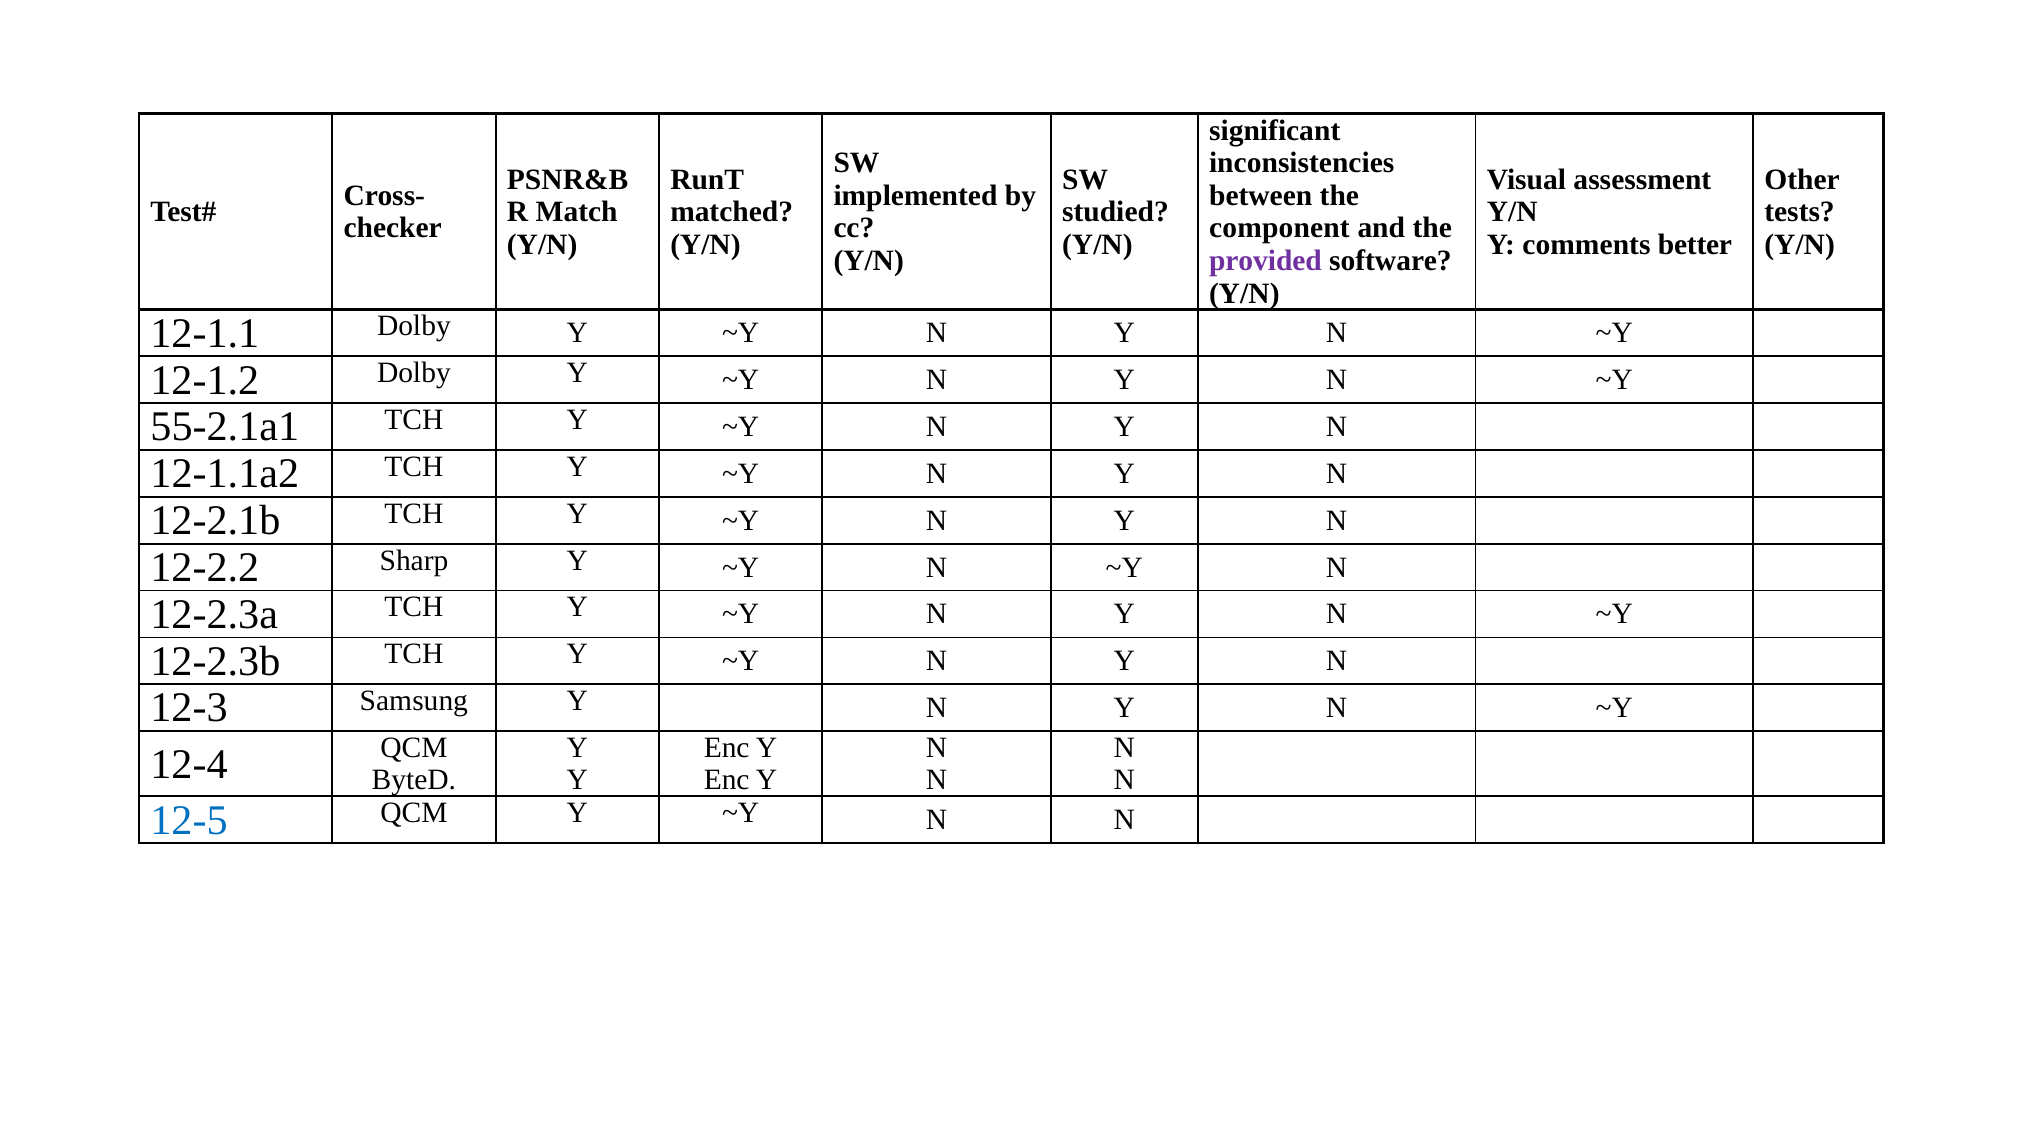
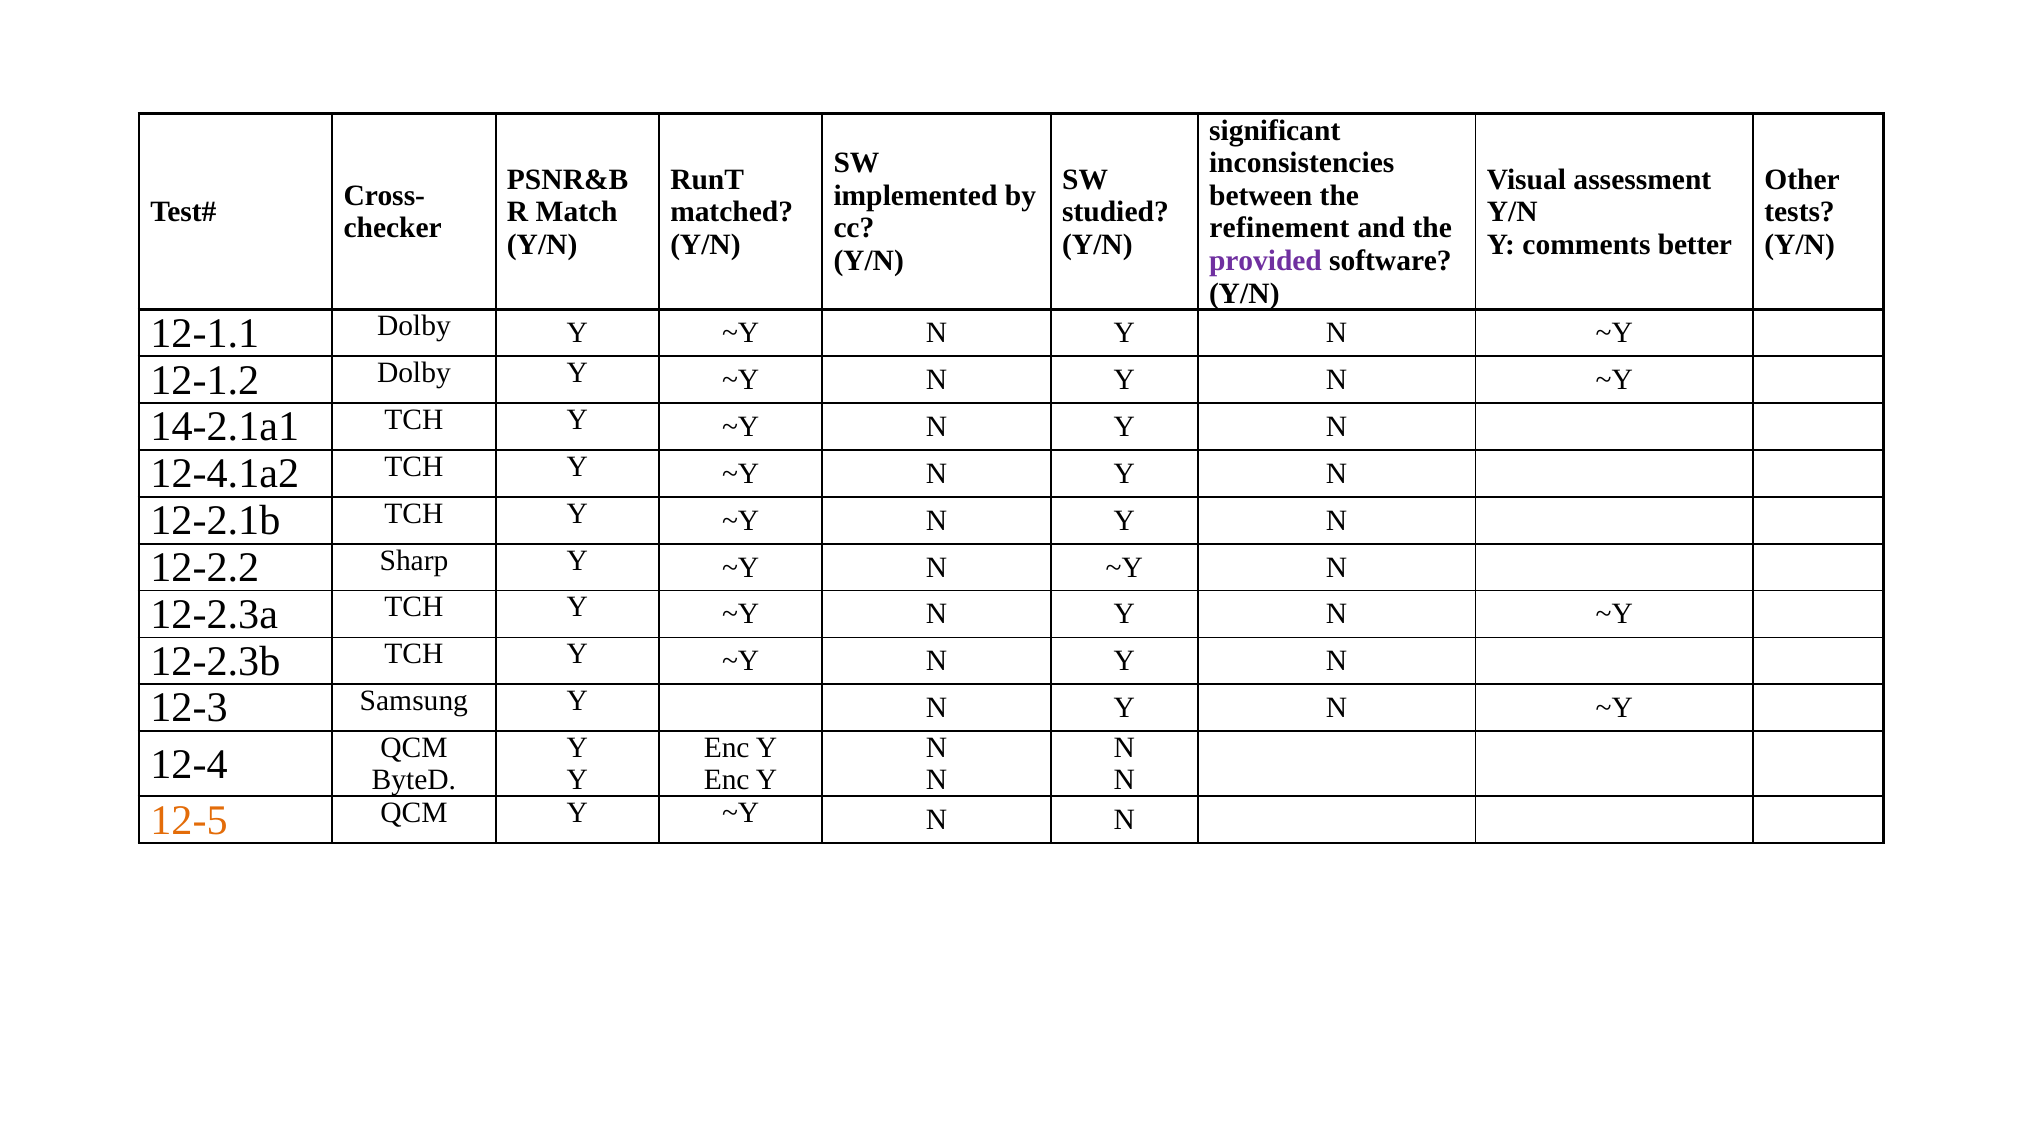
component: component -> refinement (1279, 228)
55-2.1a1: 55-2.1a1 -> 14-2.1a1 (225, 427)
12-1.1a2: 12-1.1a2 -> 12-4.1a2 (225, 474)
12-5 colour: blue -> orange (189, 820)
